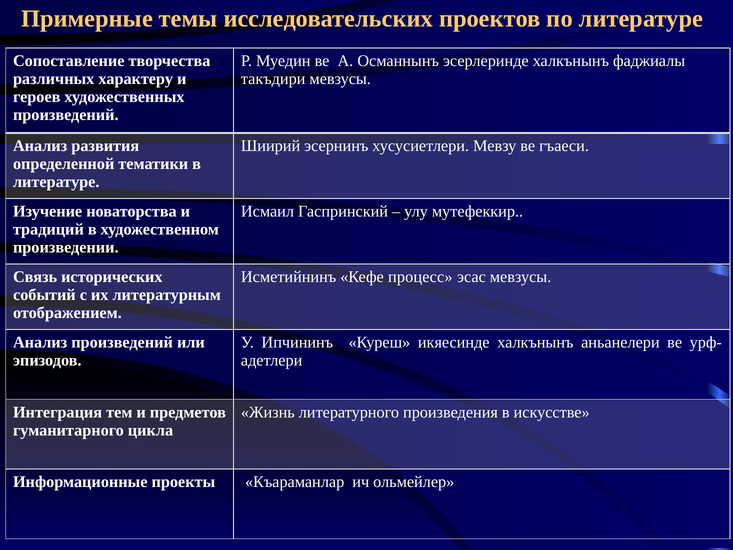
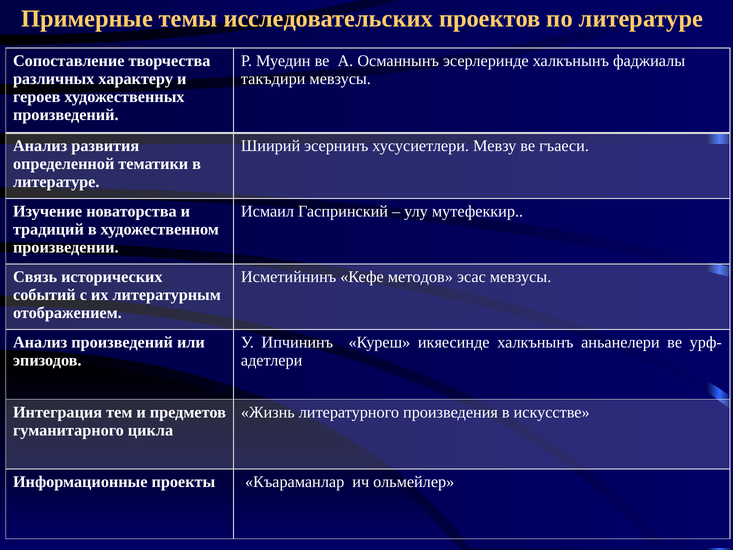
процесс: процесс -> методов (420, 277)
